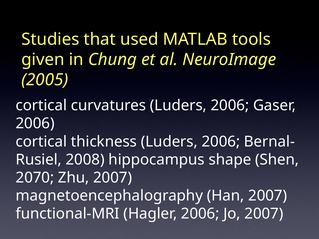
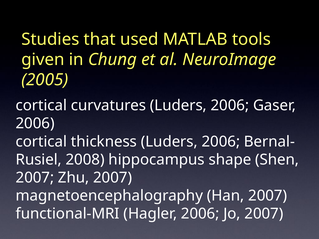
2070: 2070 -> 2007 (35, 178)
